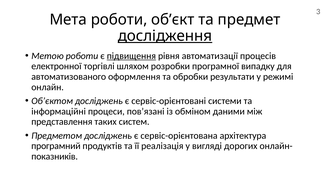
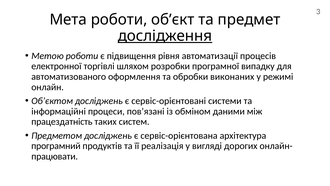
підвищення underline: present -> none (131, 56)
результати: результати -> виконаних (232, 77)
представлення: представлення -> працездатність (62, 121)
показників: показників -> працювати (55, 156)
